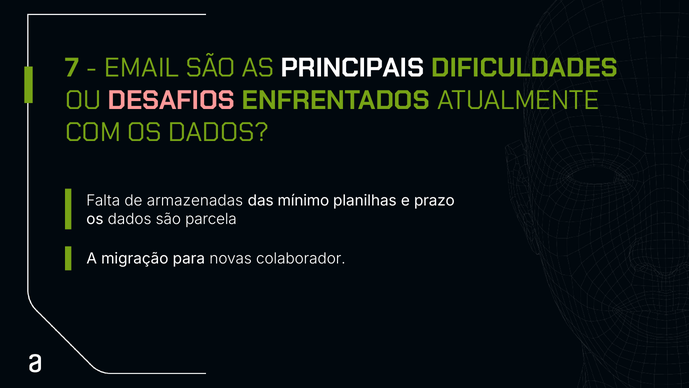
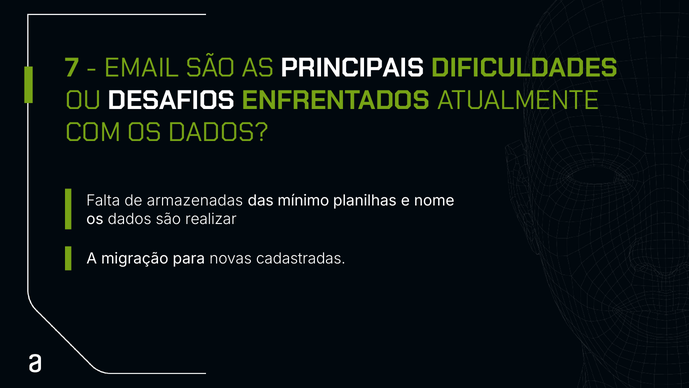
DESAFIOS colour: pink -> white (171, 100)
prazo: prazo -> nome (434, 201)
parcela: parcela -> realizar (211, 219)
colaborador: colaborador -> cadastradas (301, 258)
